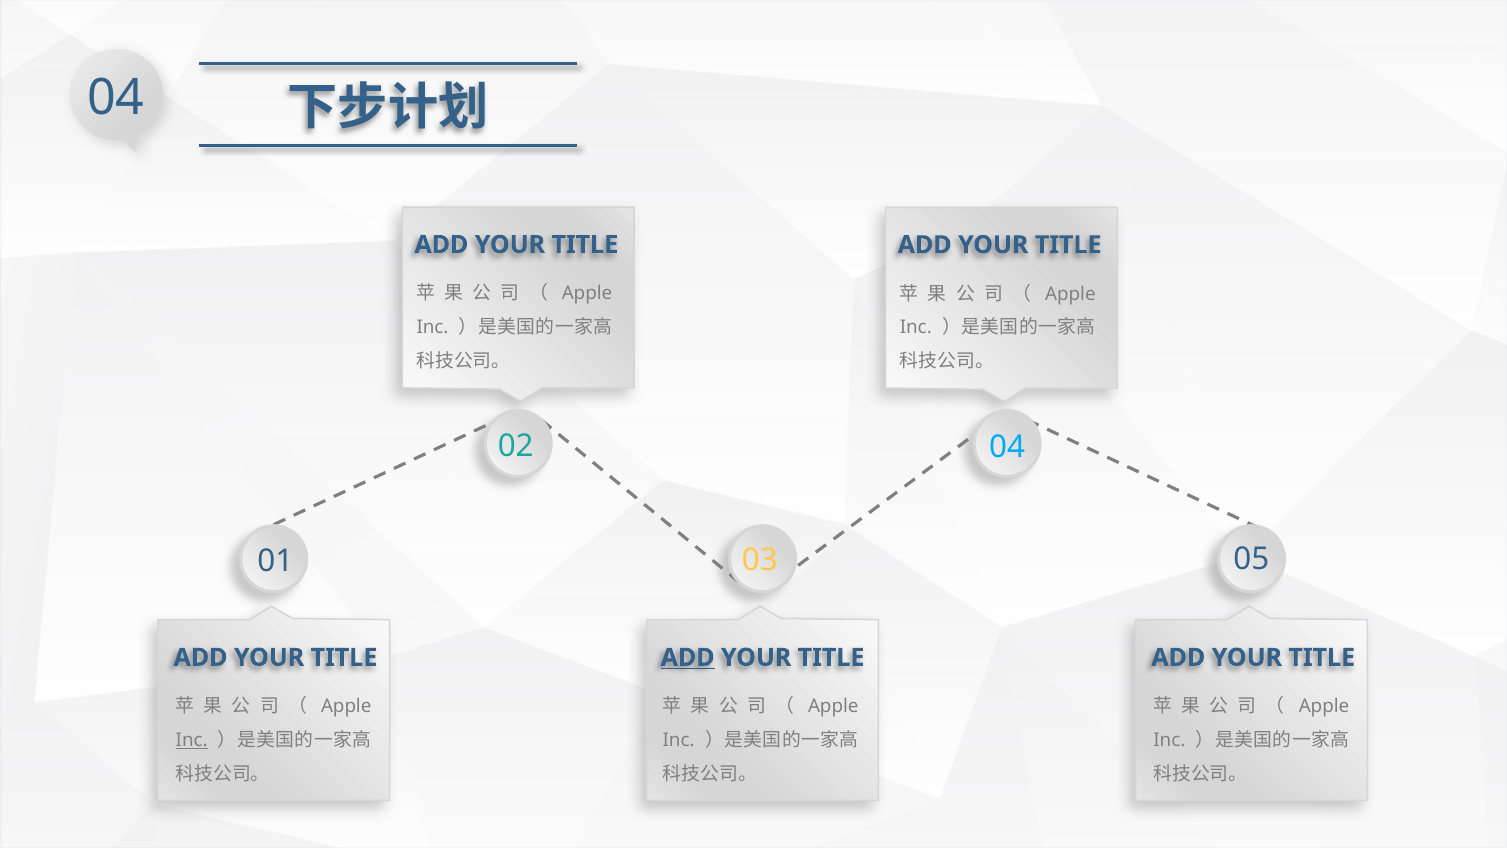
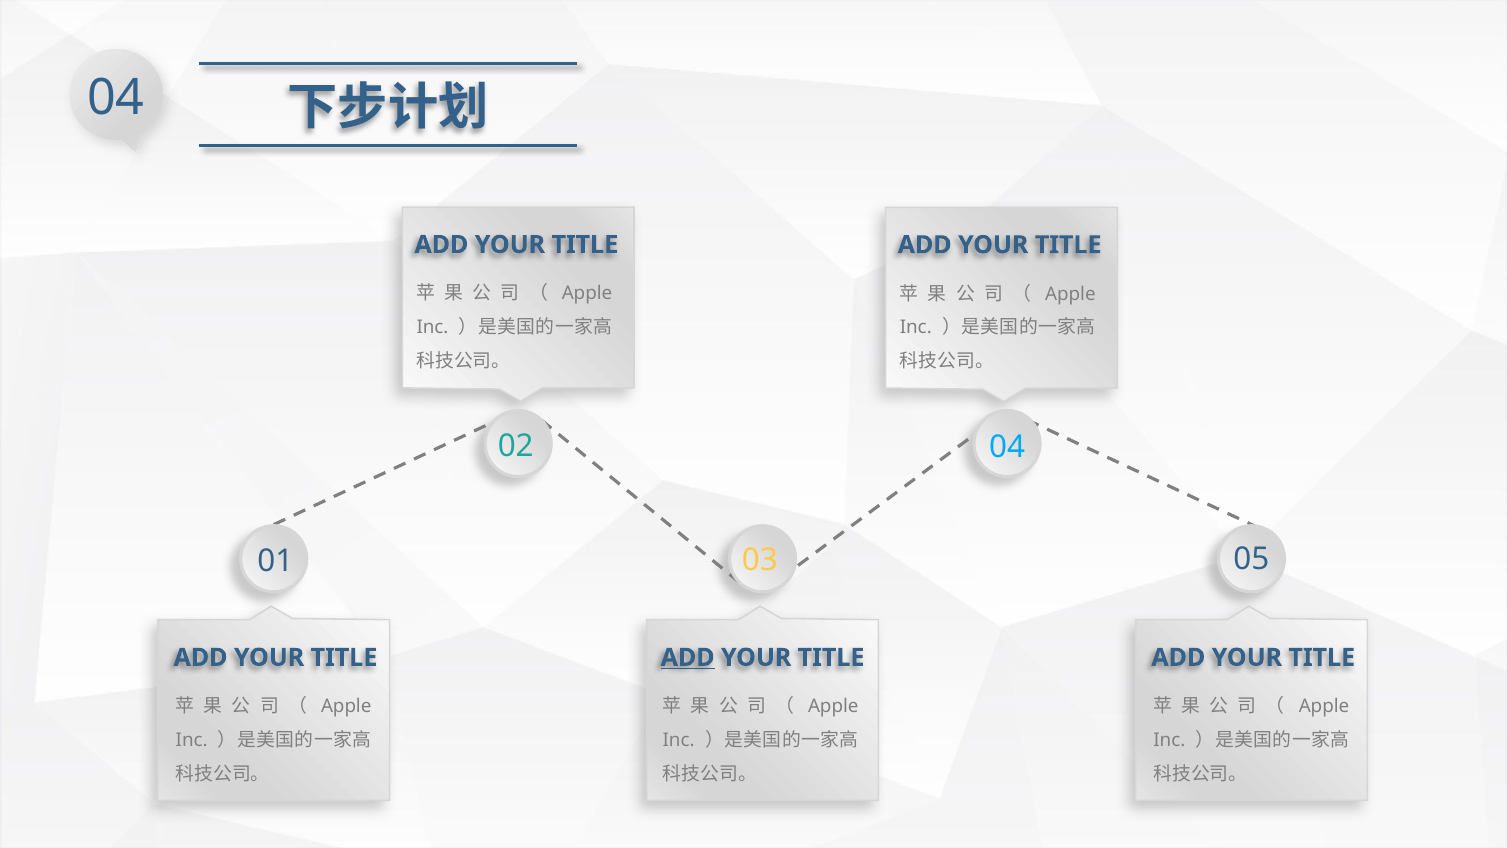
Inc underline: present -> none (192, 740)
